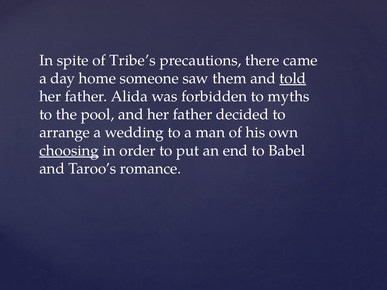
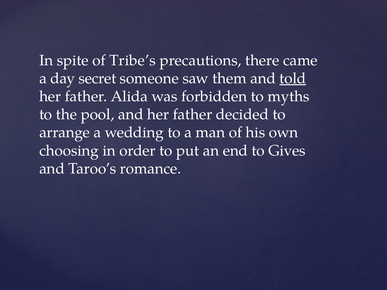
home: home -> secret (97, 78)
choosing underline: present -> none (69, 151)
Babel: Babel -> Gives (287, 151)
